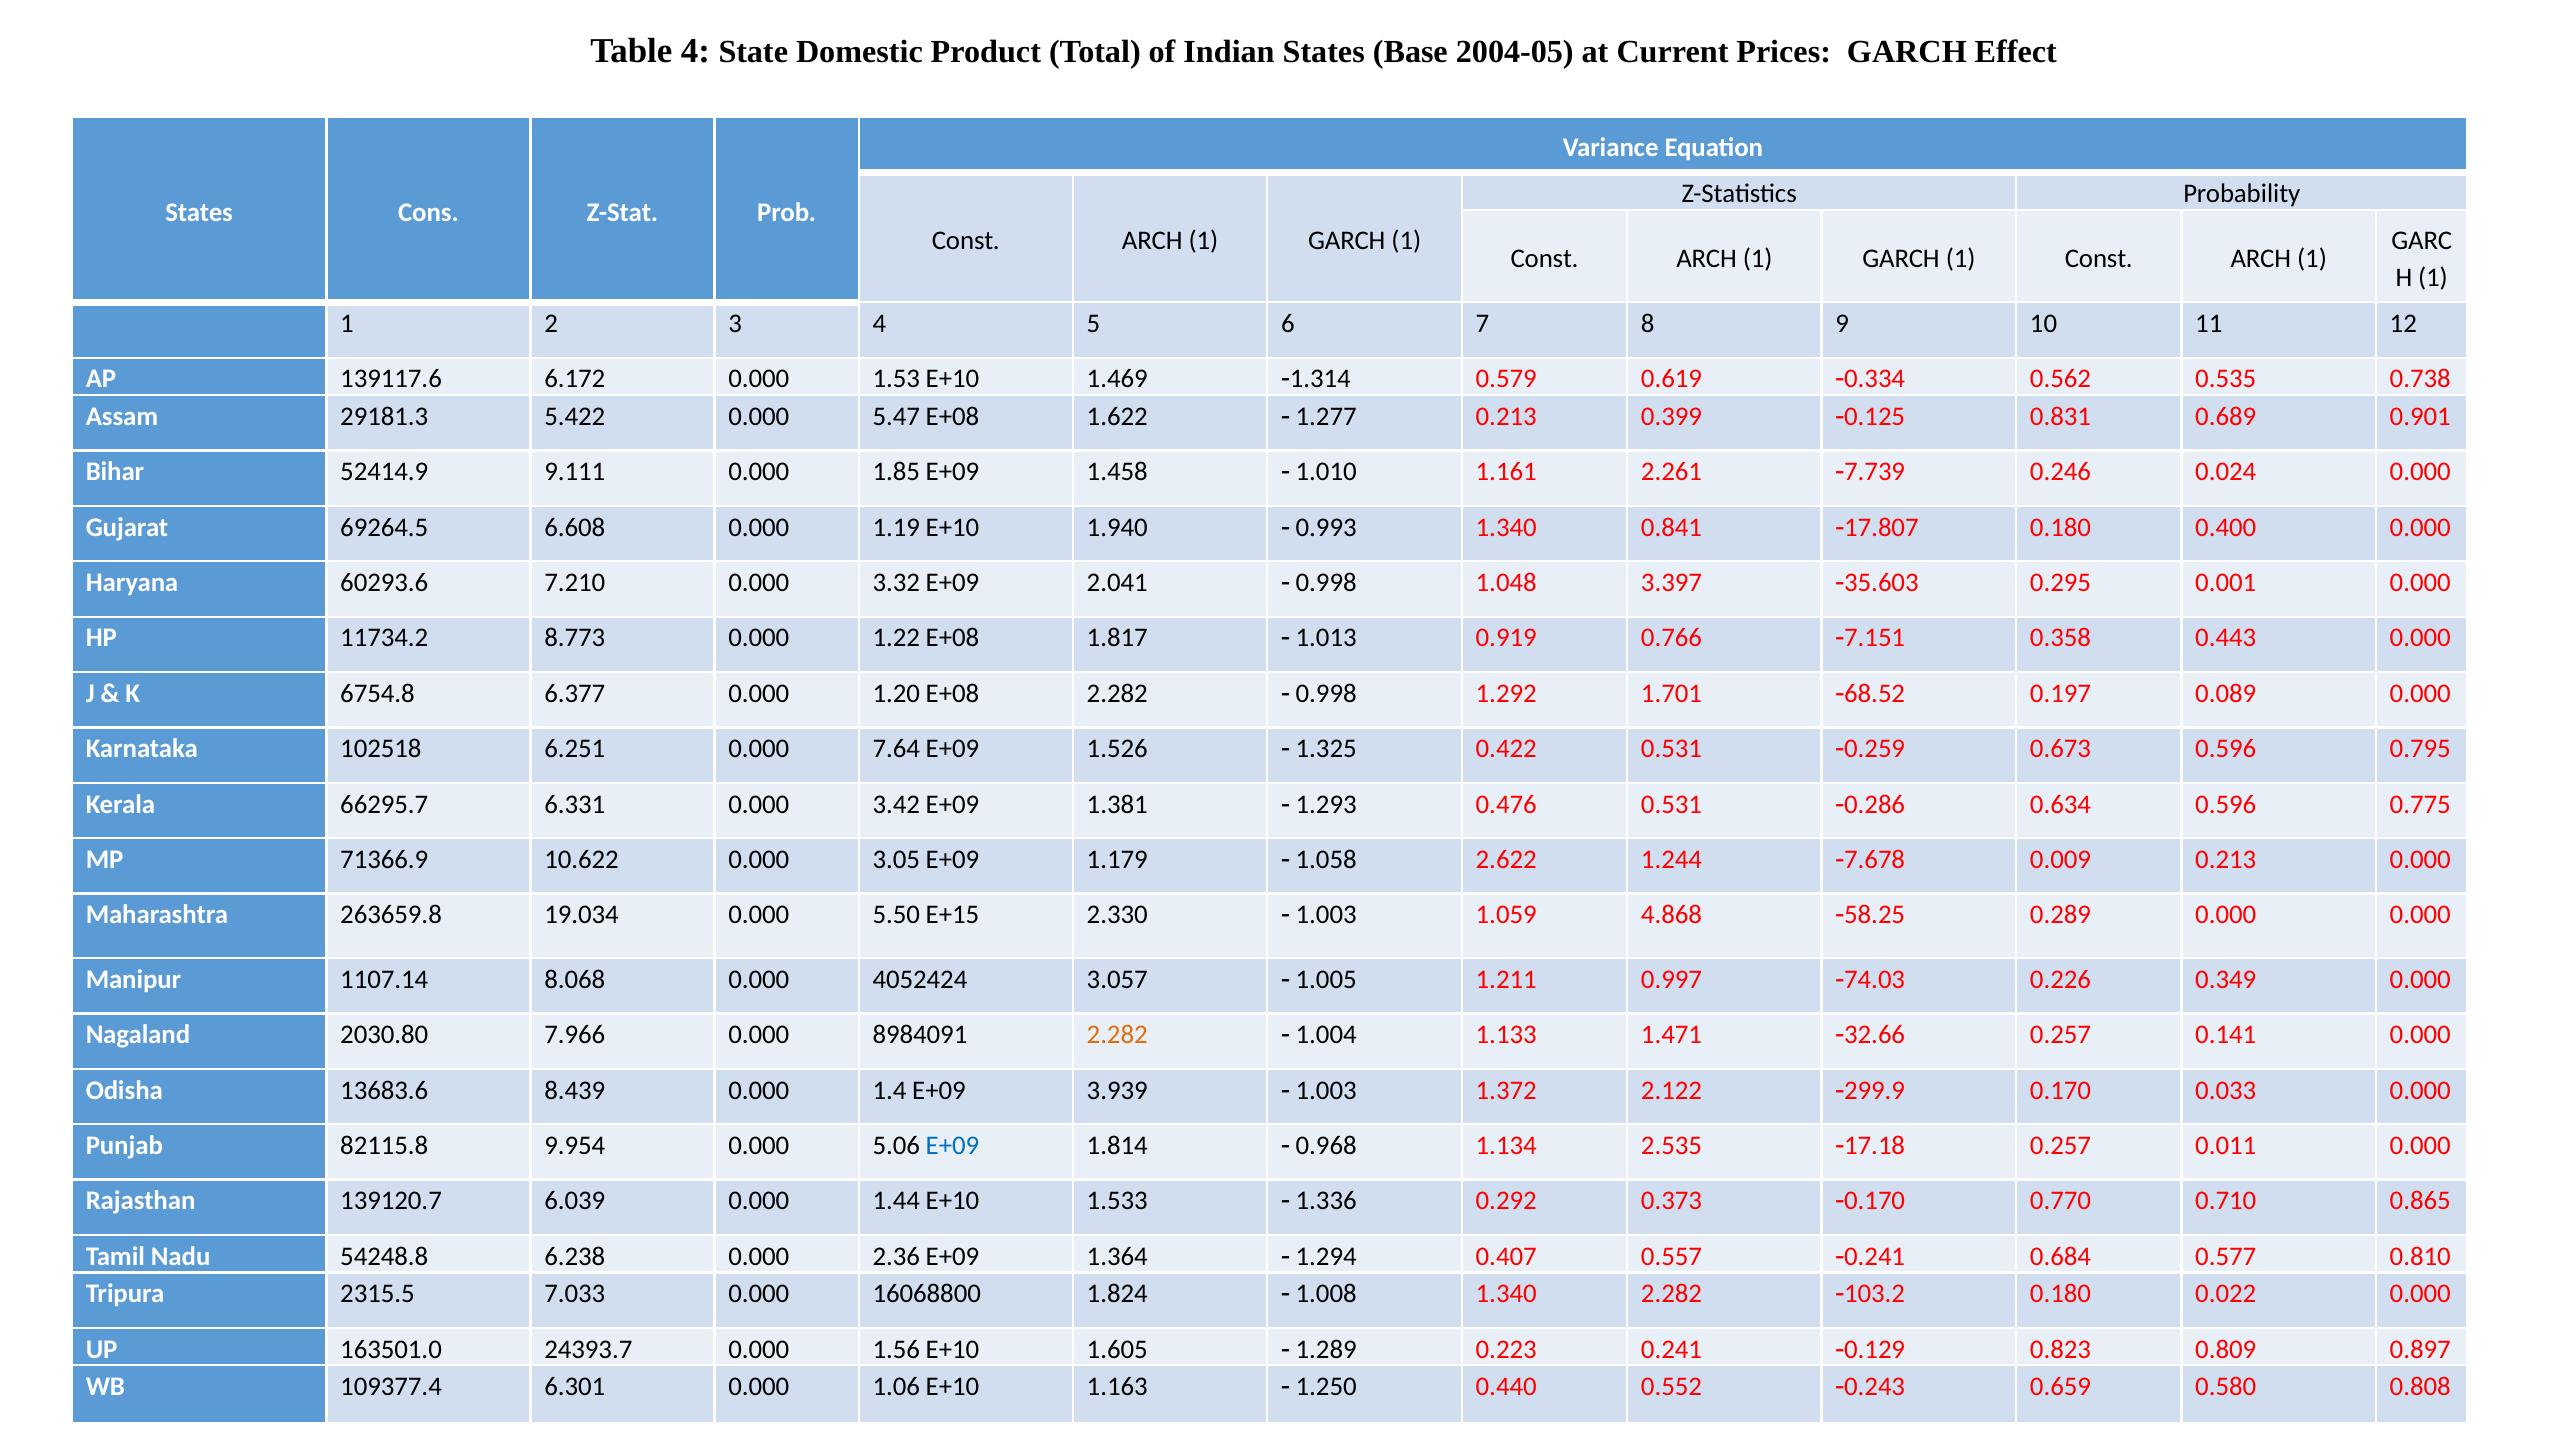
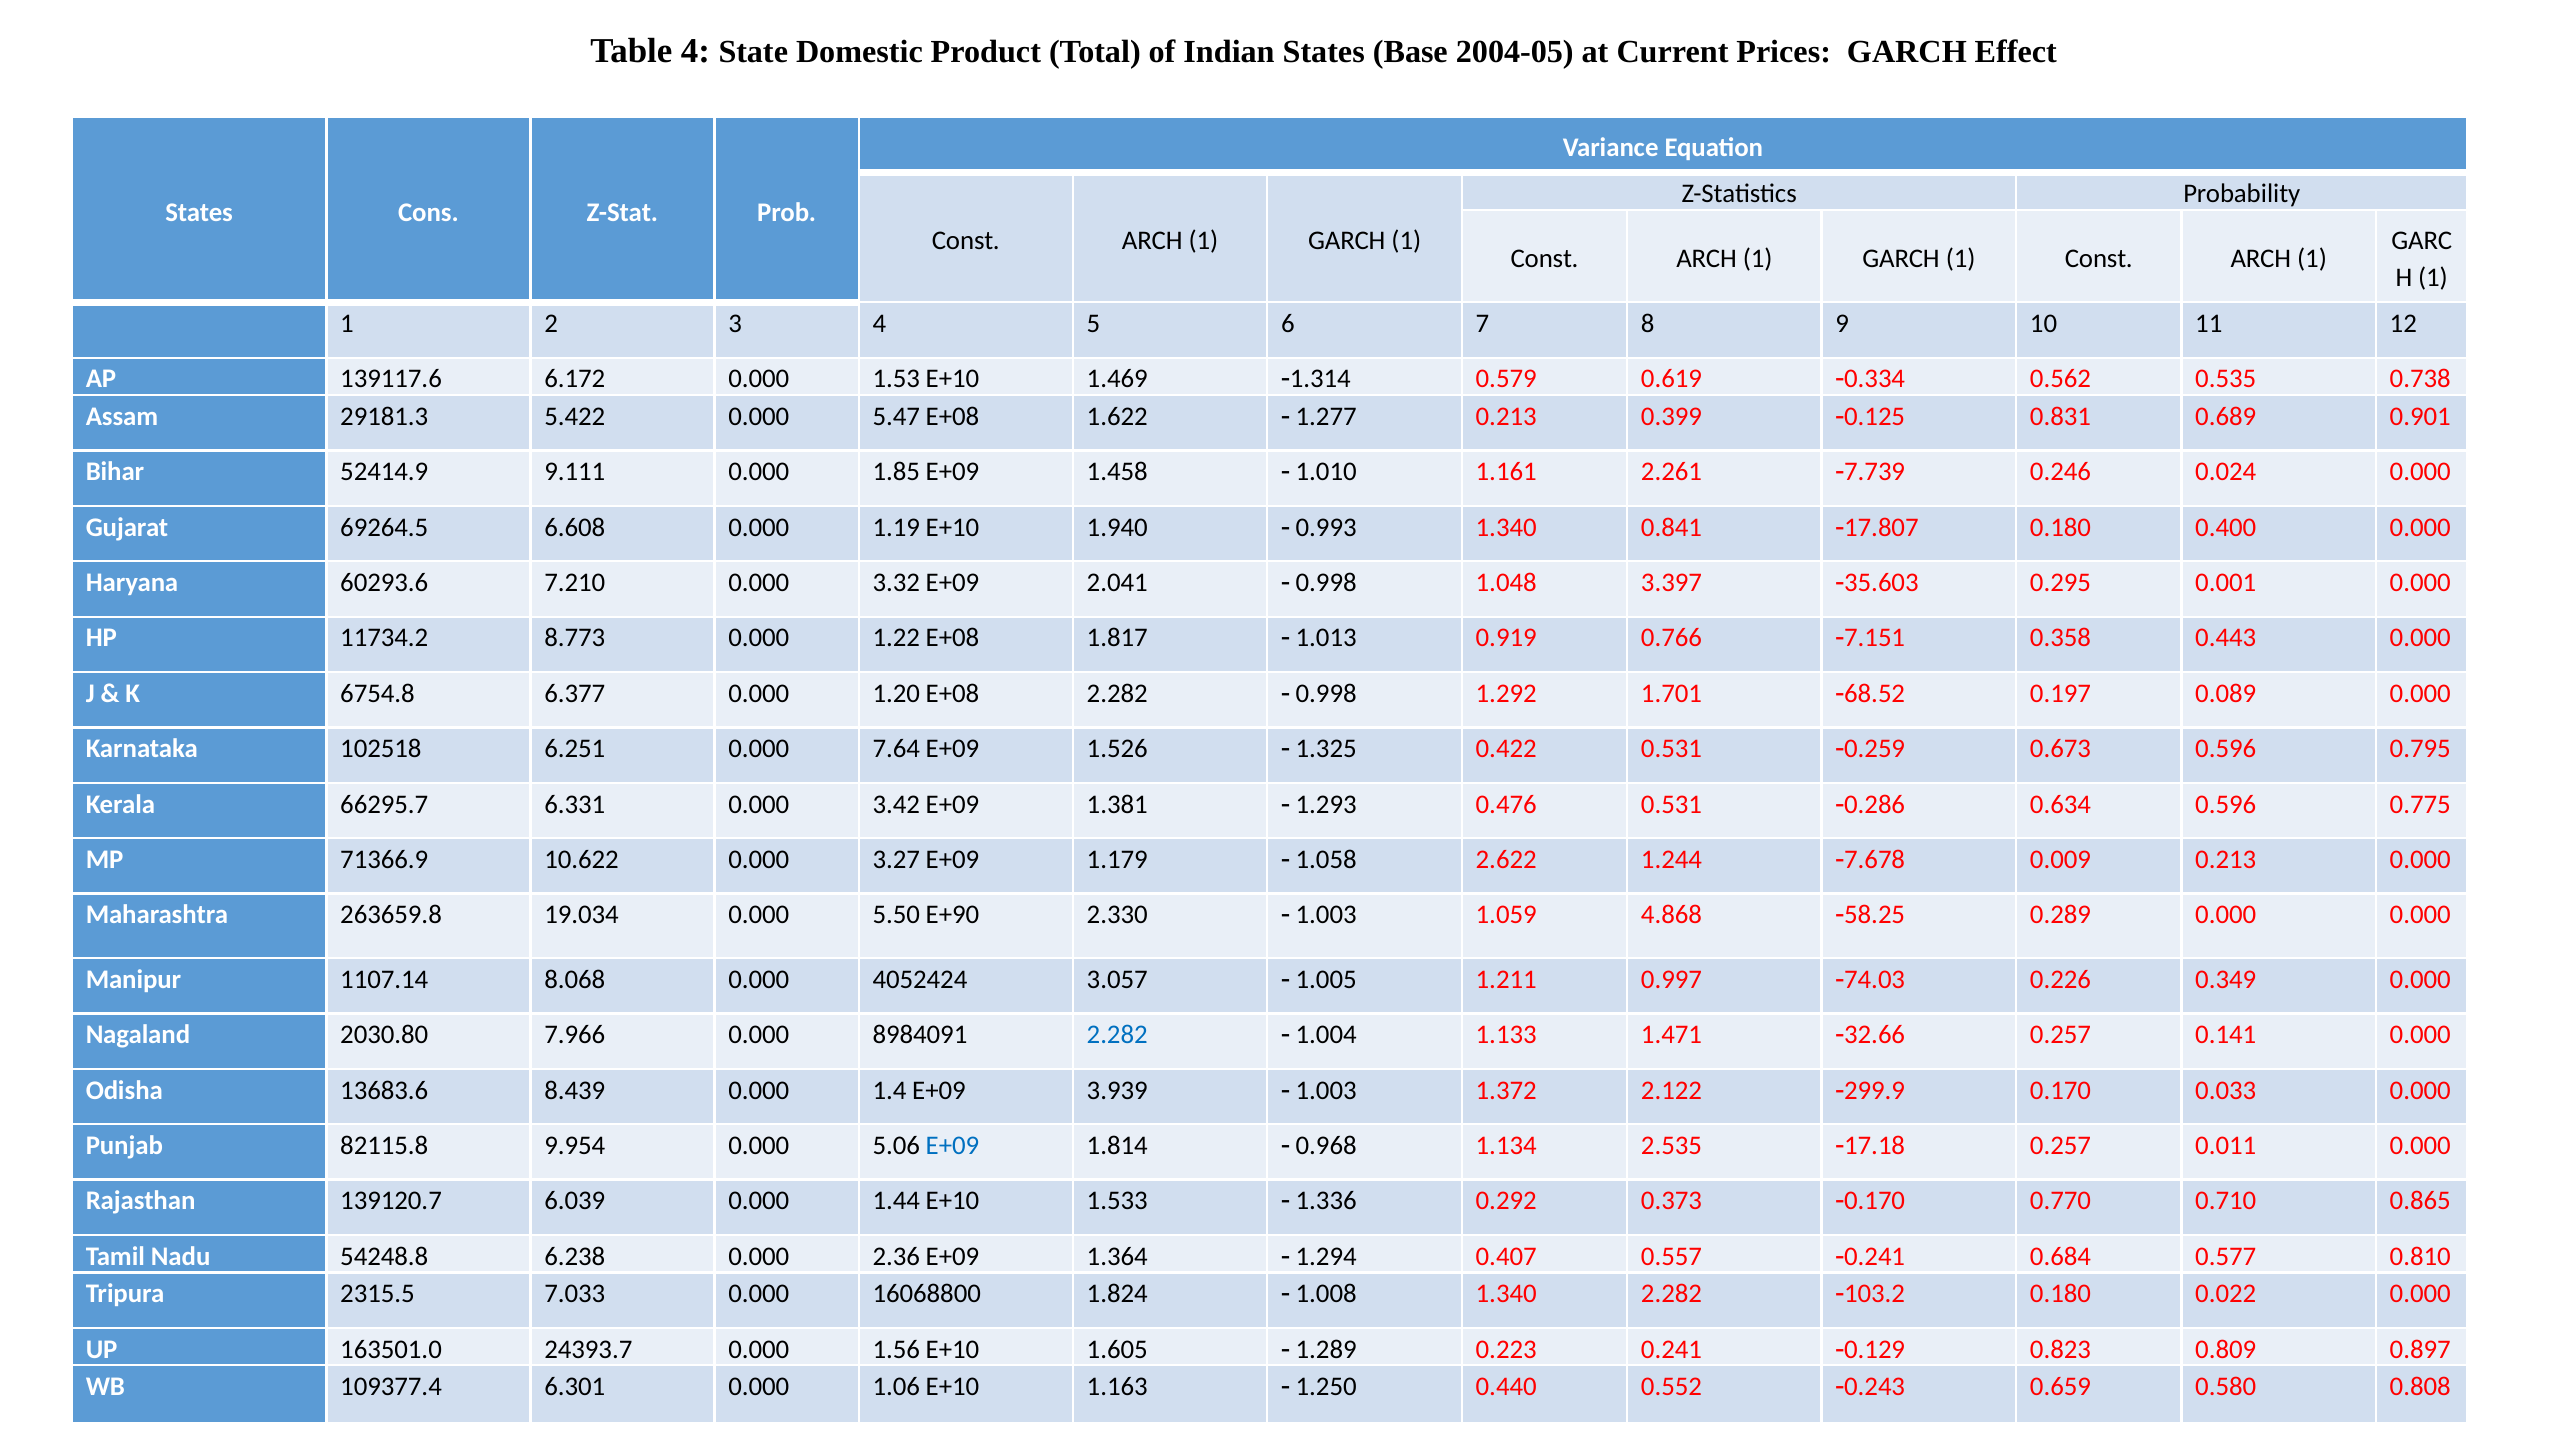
3.05: 3.05 -> 3.27 (896, 860)
E+15: E+15 -> E+90 (952, 915)
2.282 colour: orange -> blue (1117, 1035)
